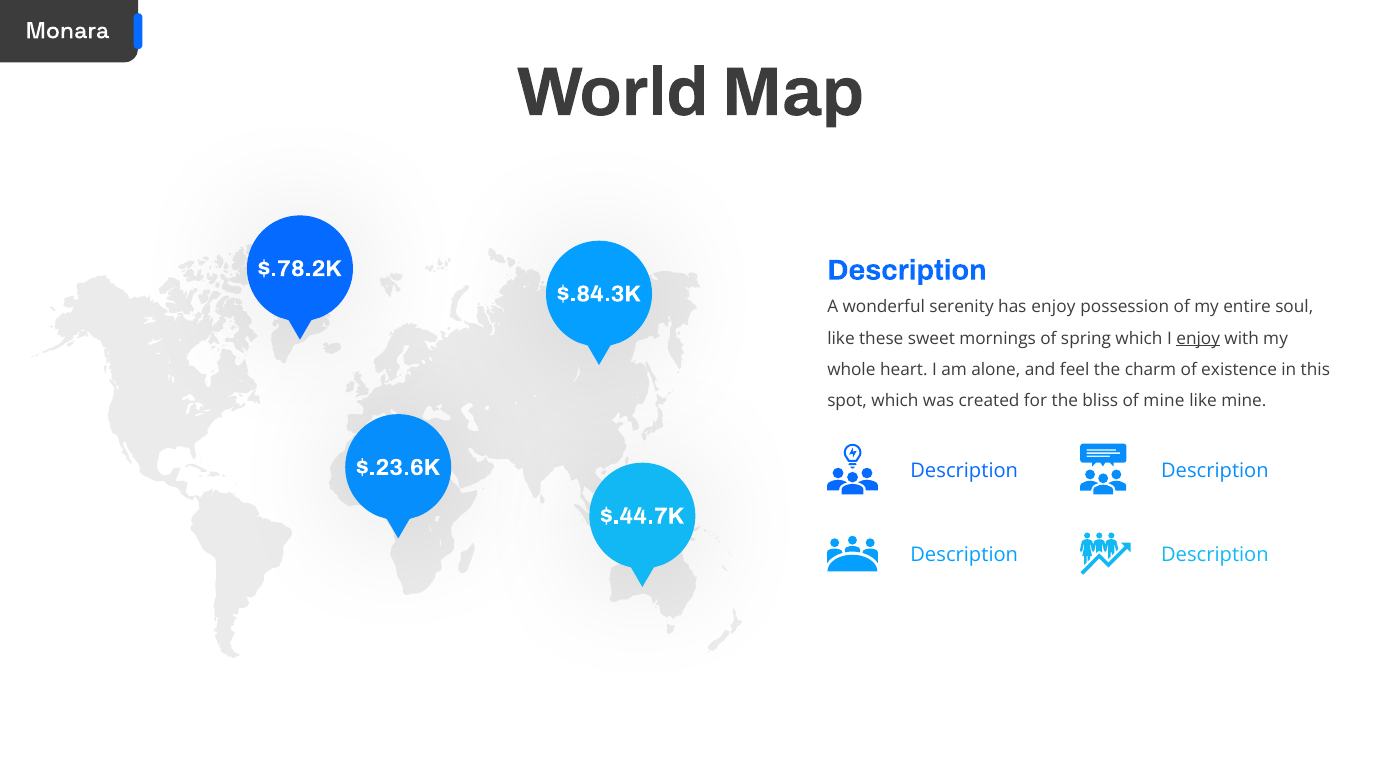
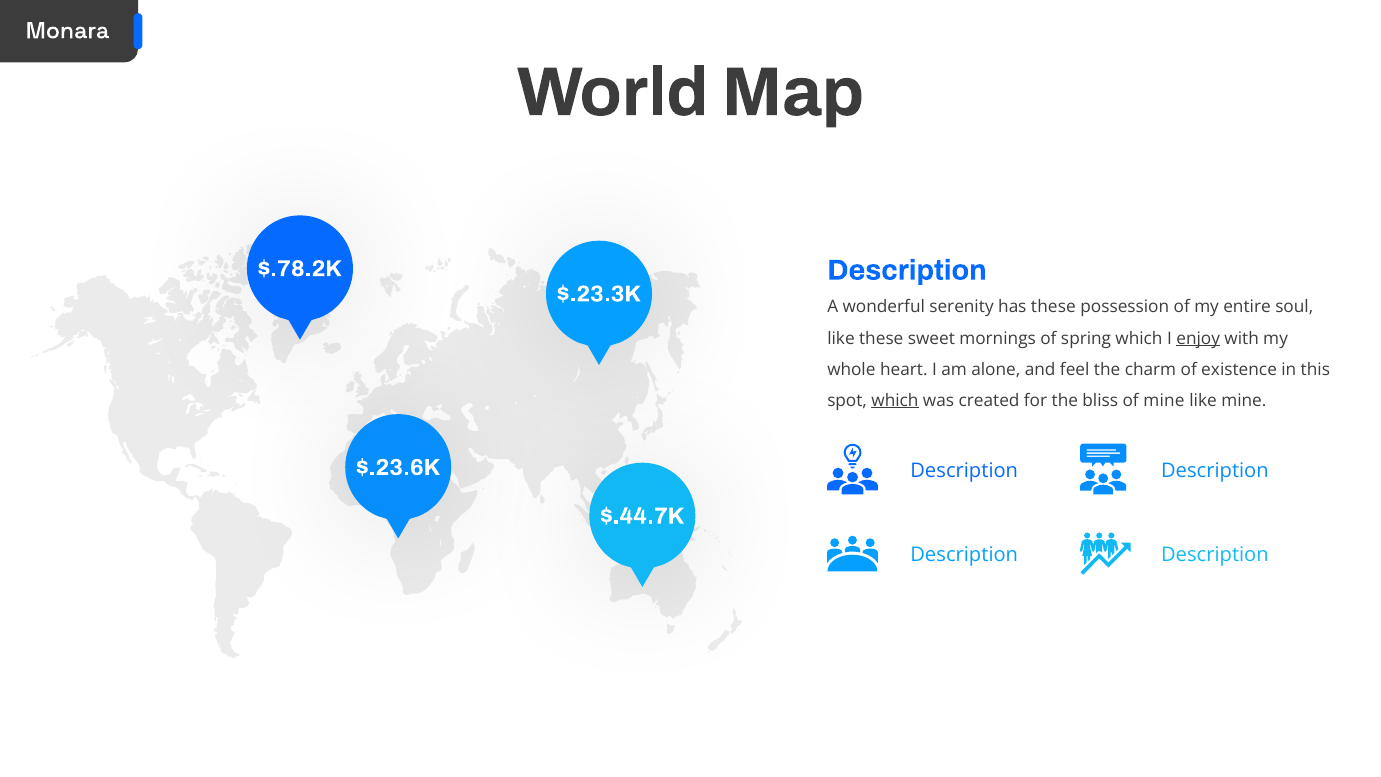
$.84.3K: $.84.3K -> $.23.3K (599, 294)
has enjoy: enjoy -> these (1053, 307)
which underline: none -> present (895, 400)
